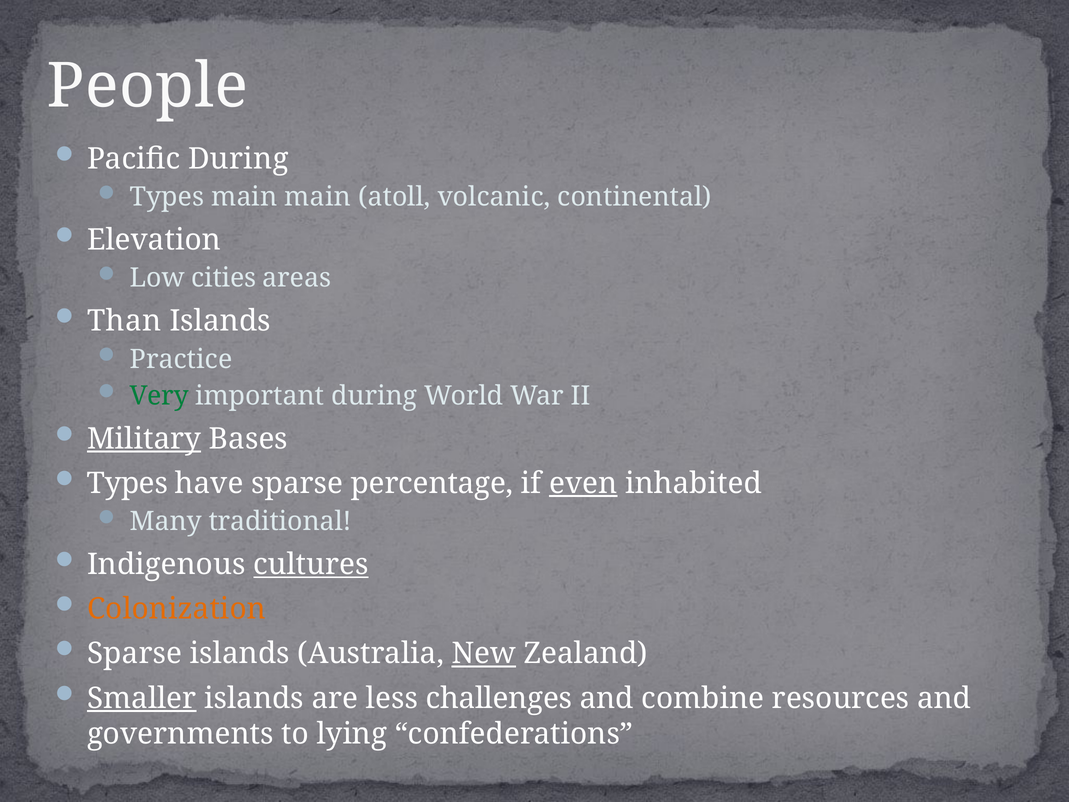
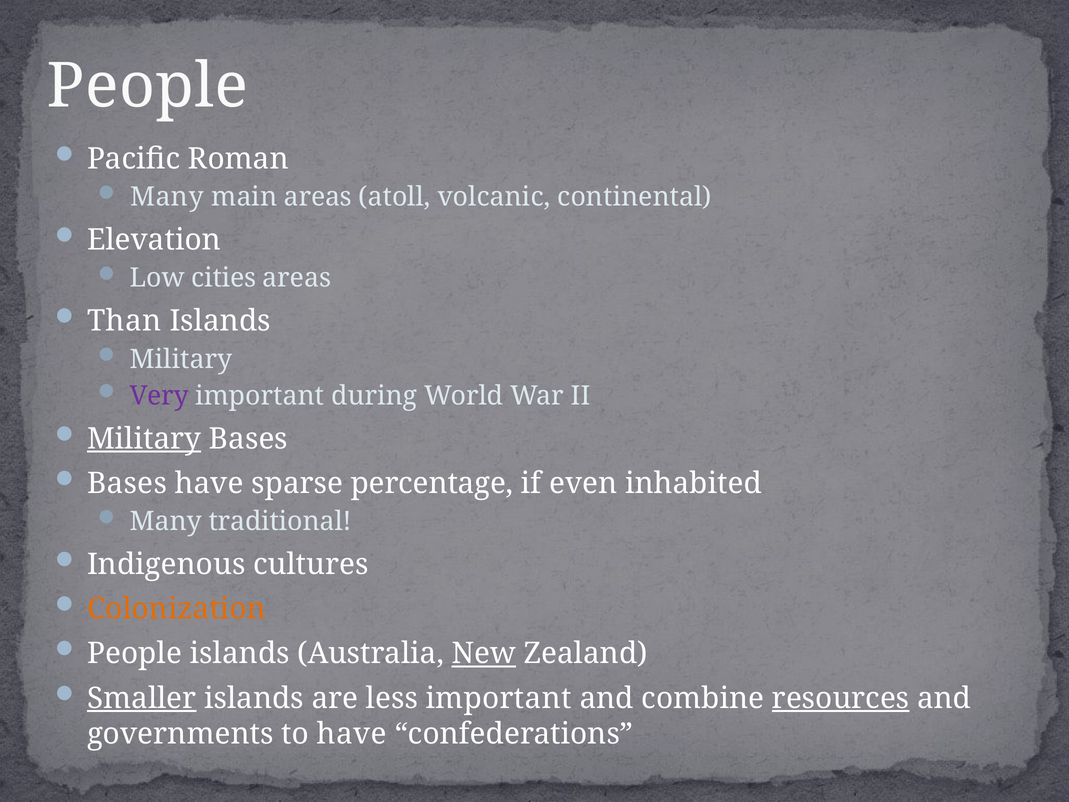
Pacific During: During -> Roman (238, 159)
Types: Types -> Many (167, 197)
main main: main -> areas (318, 197)
Practice: Practice -> Military (181, 359)
Very colour: green -> purple (159, 396)
Types: Types -> Bases (127, 483)
even underline: present -> none (583, 483)
cultures underline: present -> none (311, 564)
Sparse: Sparse -> People (135, 653)
less challenges: challenges -> important (499, 698)
resources underline: none -> present (841, 698)
to lying: lying -> have (352, 734)
